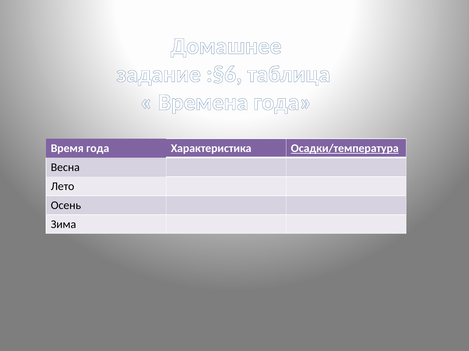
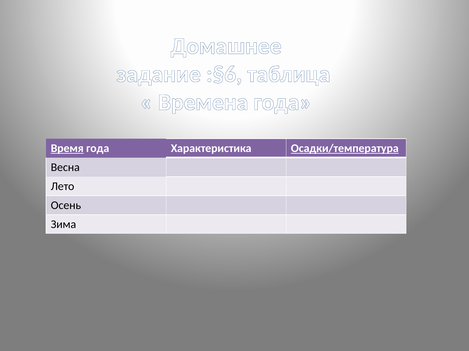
Время underline: none -> present (67, 149)
